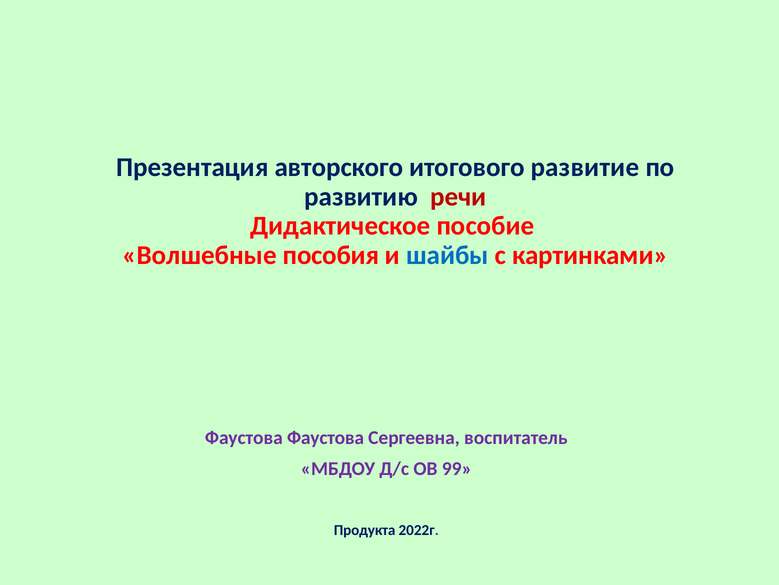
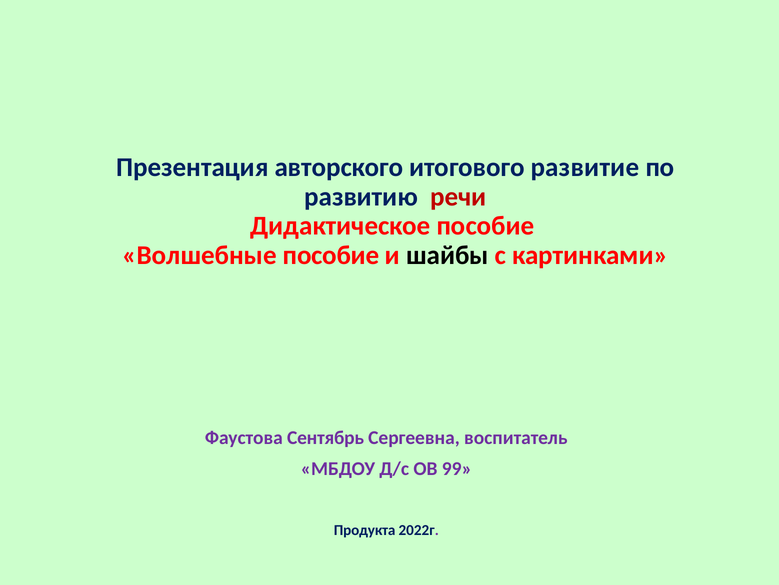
Волшебные пособия: пособия -> пособие (331, 255)
шайбы colour: blue -> black (447, 255)
Фаустова Фаустова: Фаустова -> Сентябрь (326, 437)
